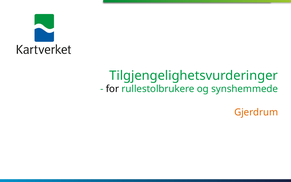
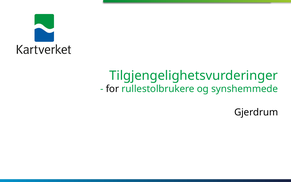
Gjerdrum colour: orange -> black (256, 112)
